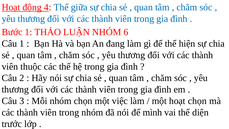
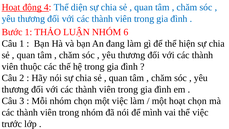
giữa: giữa -> diện (79, 7)
thể diện: diện -> việc (200, 112)
